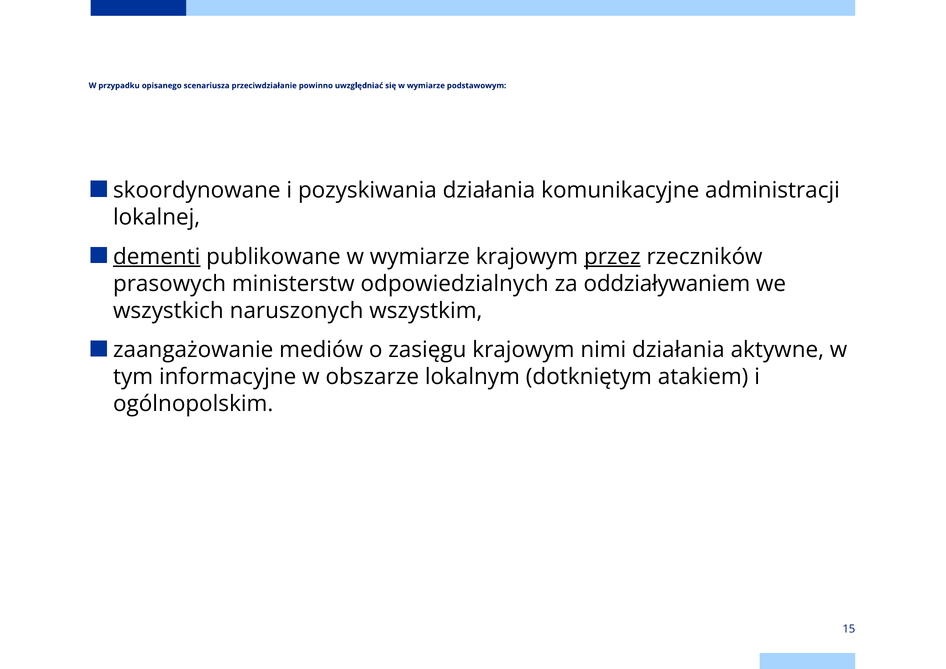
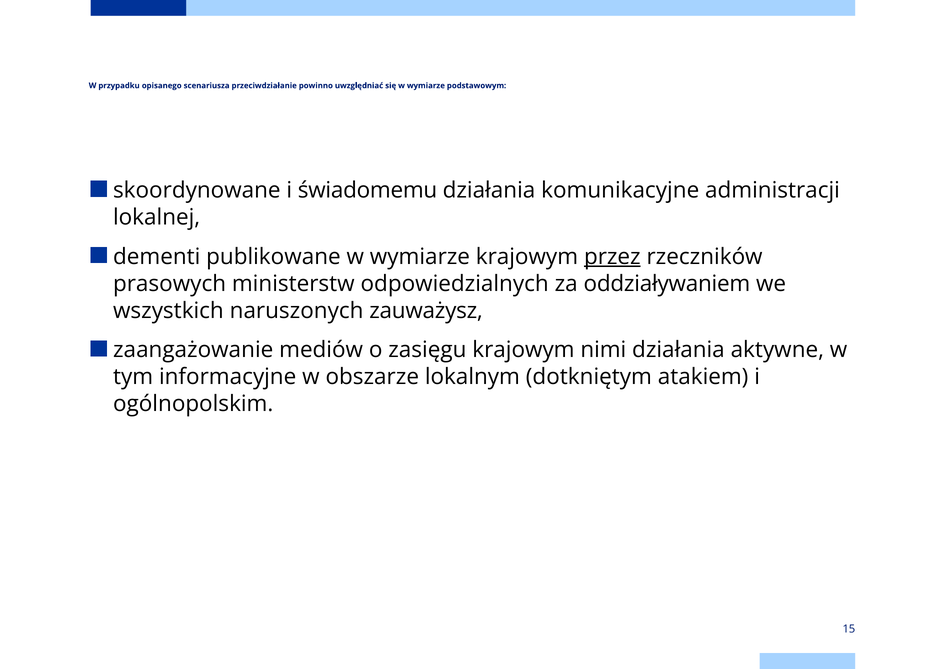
pozyskiwania: pozyskiwania -> świadomemu (368, 190)
dementi underline: present -> none (157, 257)
wszystkim: wszystkim -> zauważysz (426, 311)
